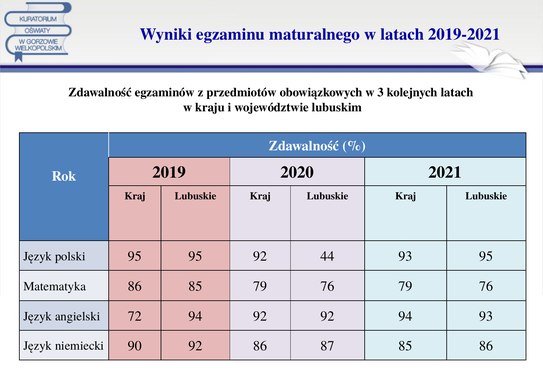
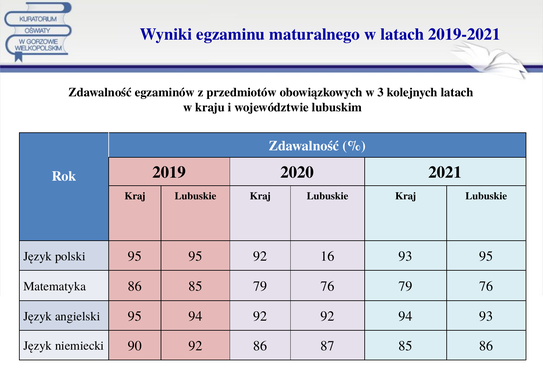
44: 44 -> 16 (328, 256)
angielski 72: 72 -> 95 (135, 316)
